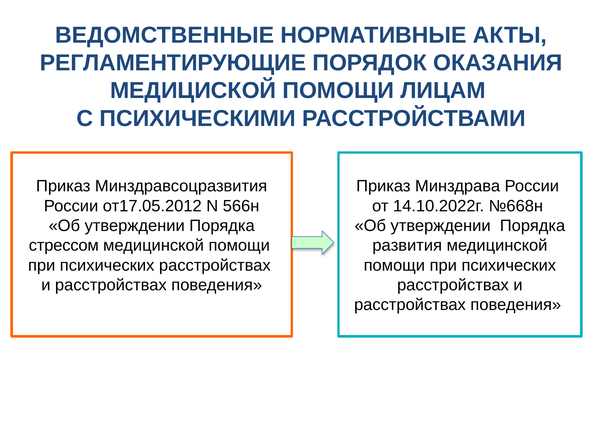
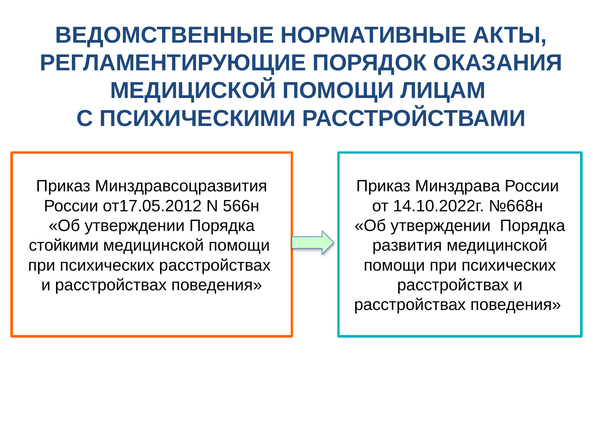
стрессом: стрессом -> стойкими (64, 245)
